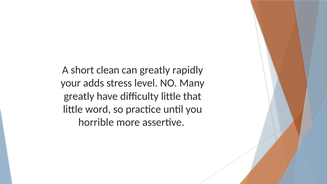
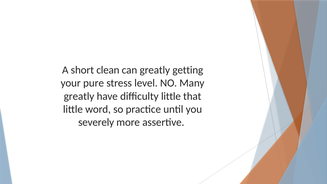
rapidly: rapidly -> getting (188, 70)
adds: adds -> pure (94, 83)
horrible: horrible -> severely (96, 122)
